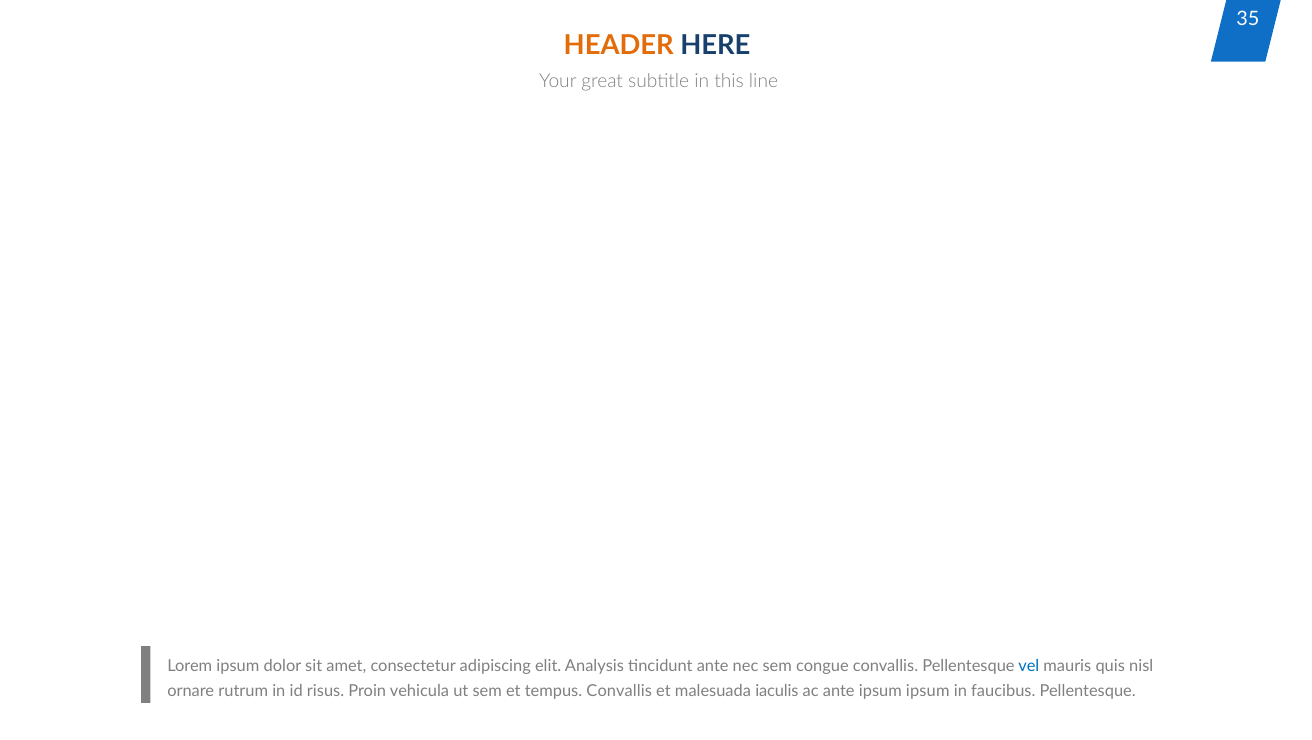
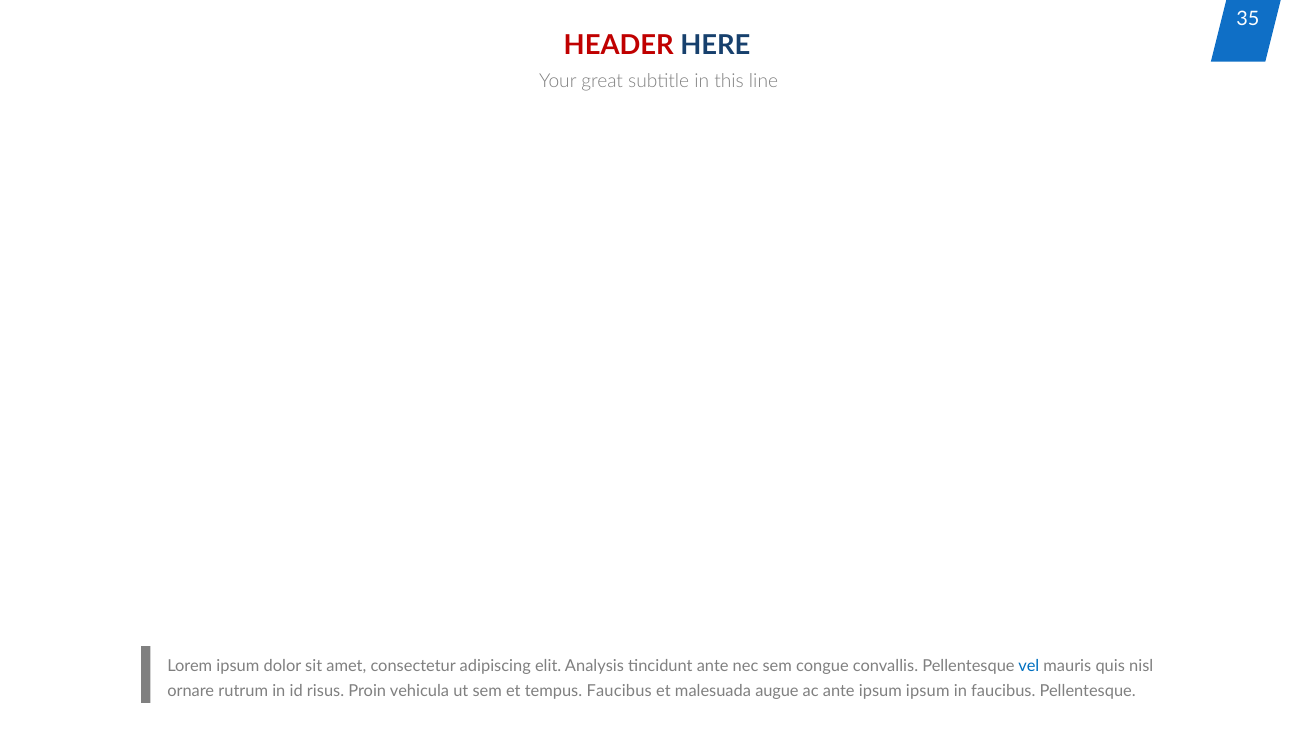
HEADER colour: orange -> red (619, 45)
tempus Convallis: Convallis -> Faucibus (619, 691)
iaculis: iaculis -> augue (777, 691)
